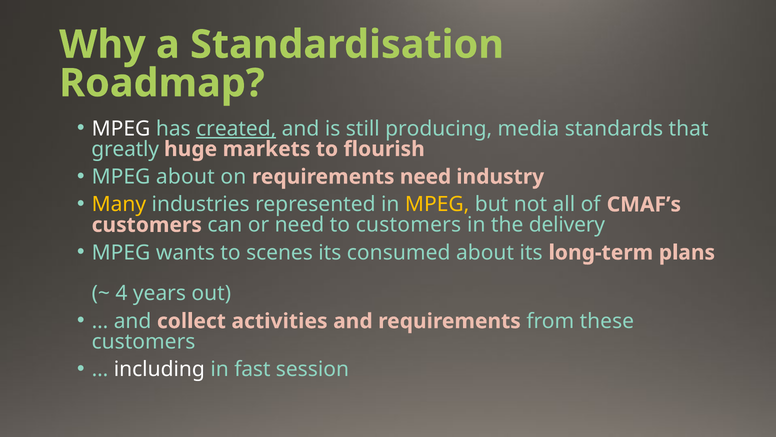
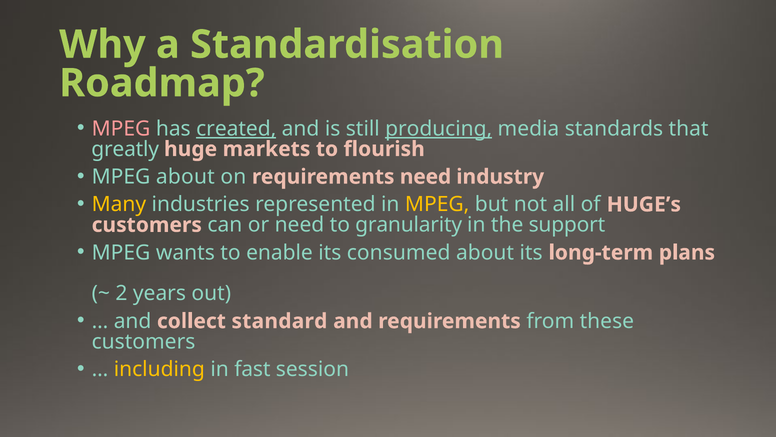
MPEG colour: white -> pink (121, 129)
producing underline: none -> present (439, 129)
CMAF’s: CMAF’s -> HUGE’s (644, 204)
to customers: customers -> granularity (409, 225)
delivery: delivery -> support (567, 225)
scenes: scenes -> enable (279, 252)
4: 4 -> 2 (121, 293)
activities: activities -> standard (279, 321)
including colour: white -> yellow (159, 369)
